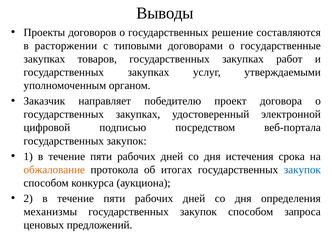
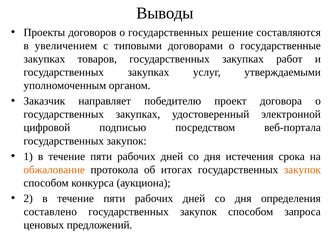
расторжении: расторжении -> увеличением (66, 46)
закупок colour: blue -> orange (302, 170)
механизмы: механизмы -> составлено (50, 212)
